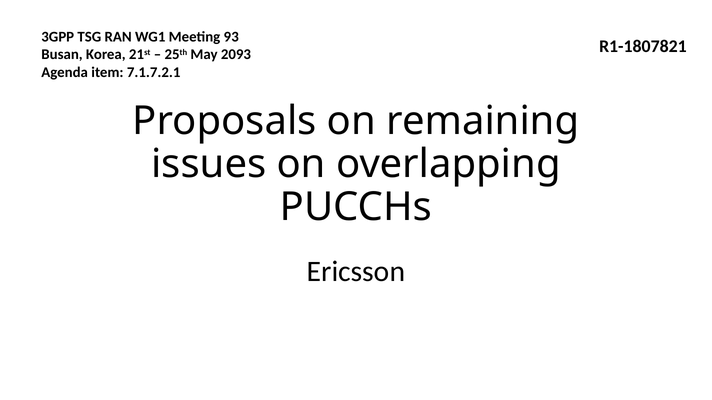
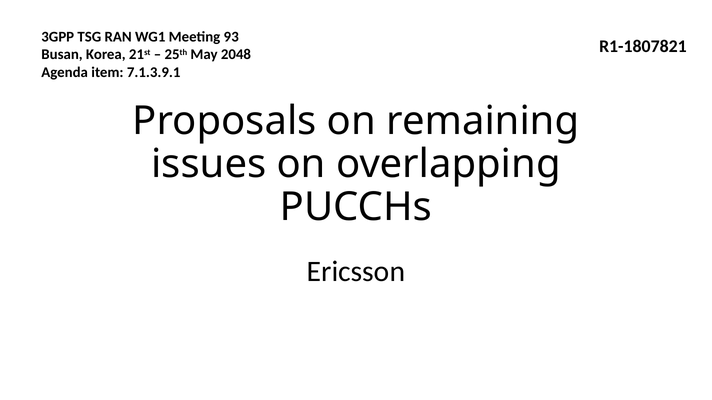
2093: 2093 -> 2048 (236, 55)
7.1.7.2.1: 7.1.7.2.1 -> 7.1.3.9.1 (154, 72)
